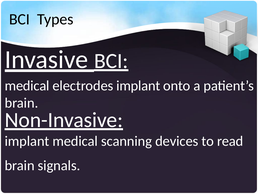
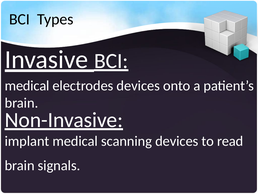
electrodes implant: implant -> devices (138, 86)
